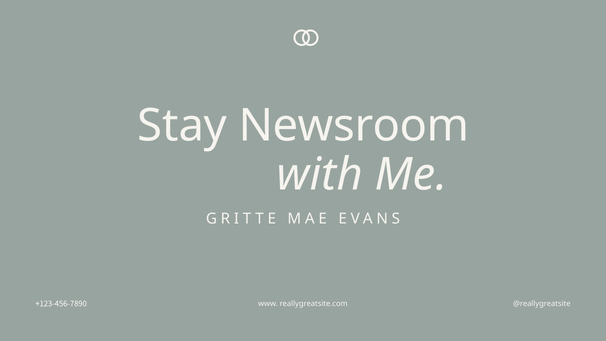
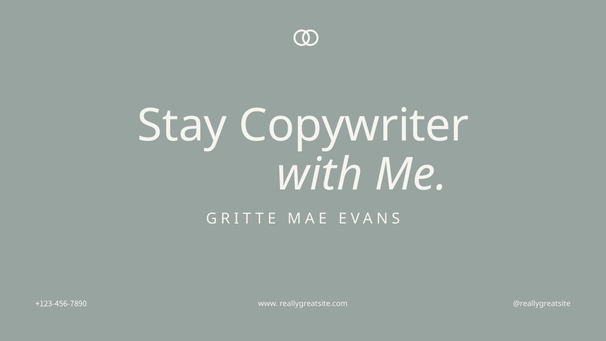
Newsroom: Newsroom -> Copywriter (354, 126)
